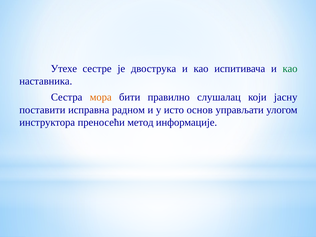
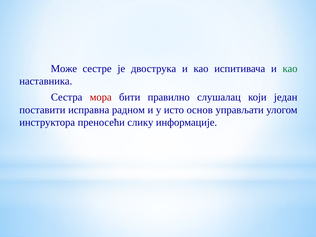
Утехе: Утехе -> Може (64, 69)
мора colour: orange -> red (101, 97)
јасну: јасну -> један (286, 97)
метод: метод -> слику (140, 123)
